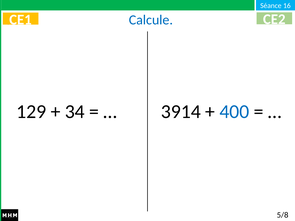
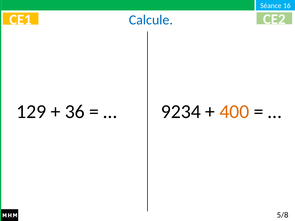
34: 34 -> 36 (75, 112)
3914: 3914 -> 9234 (181, 112)
400 colour: blue -> orange (234, 112)
